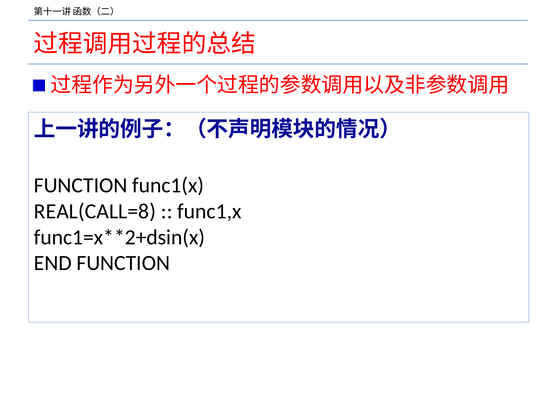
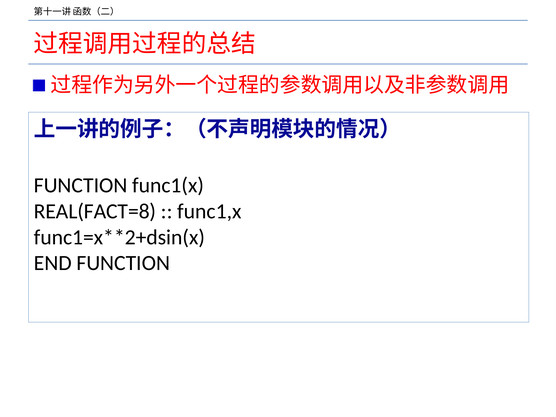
REAL(CALL=8: REAL(CALL=8 -> REAL(FACT=8 (95, 211)
